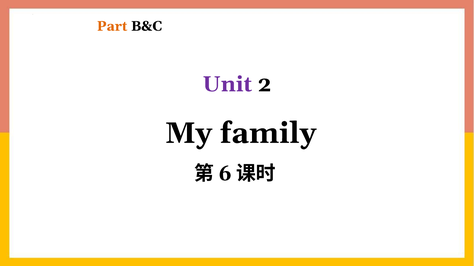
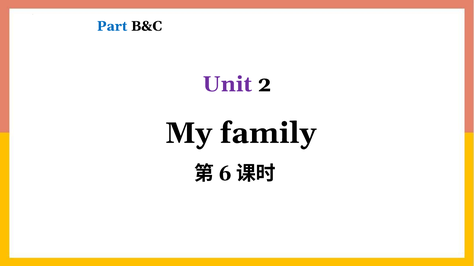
Part colour: orange -> blue (112, 26)
